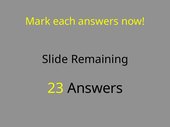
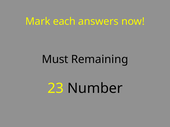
Slide: Slide -> Must (55, 60)
23 Answers: Answers -> Number (95, 89)
